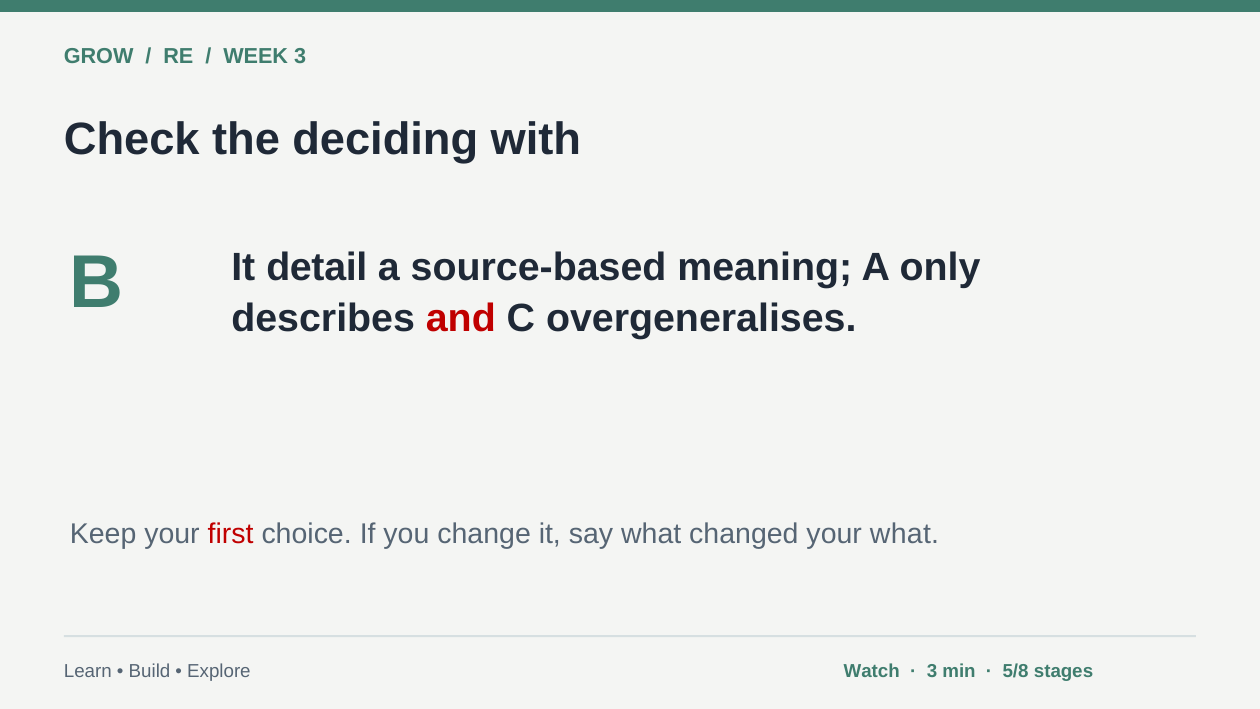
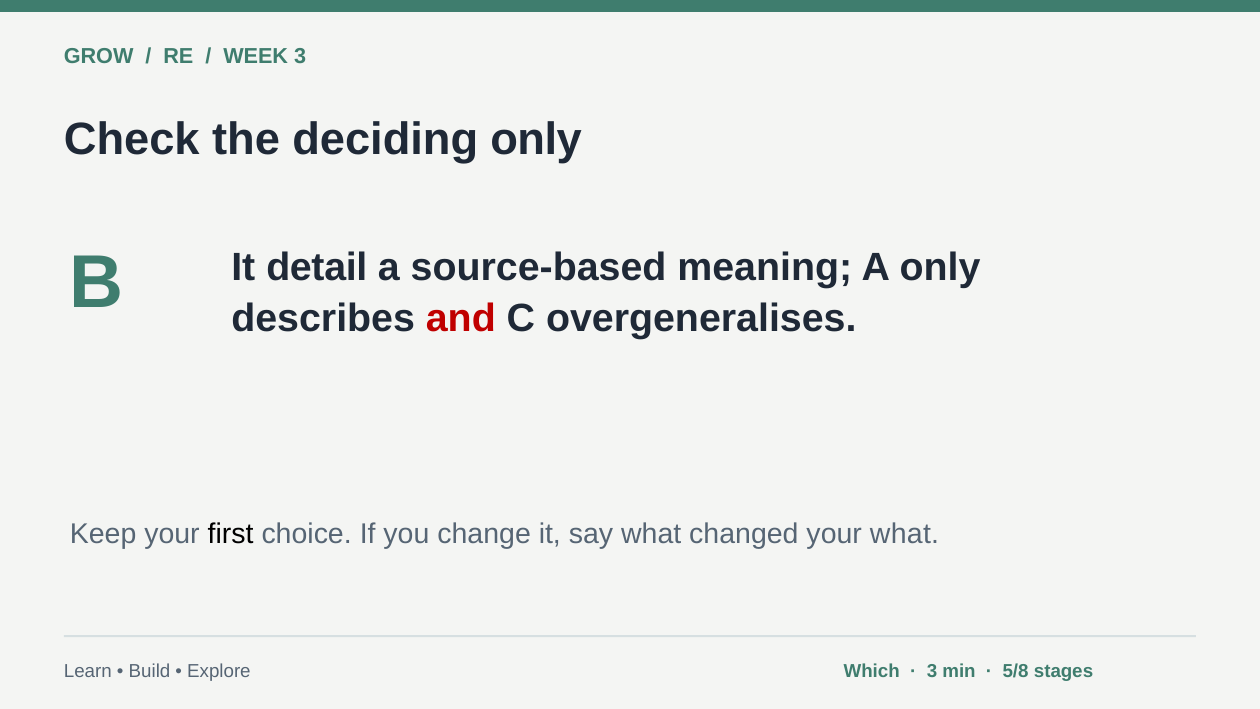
deciding with: with -> only (536, 139)
first colour: red -> black (231, 534)
Watch: Watch -> Which (872, 671)
